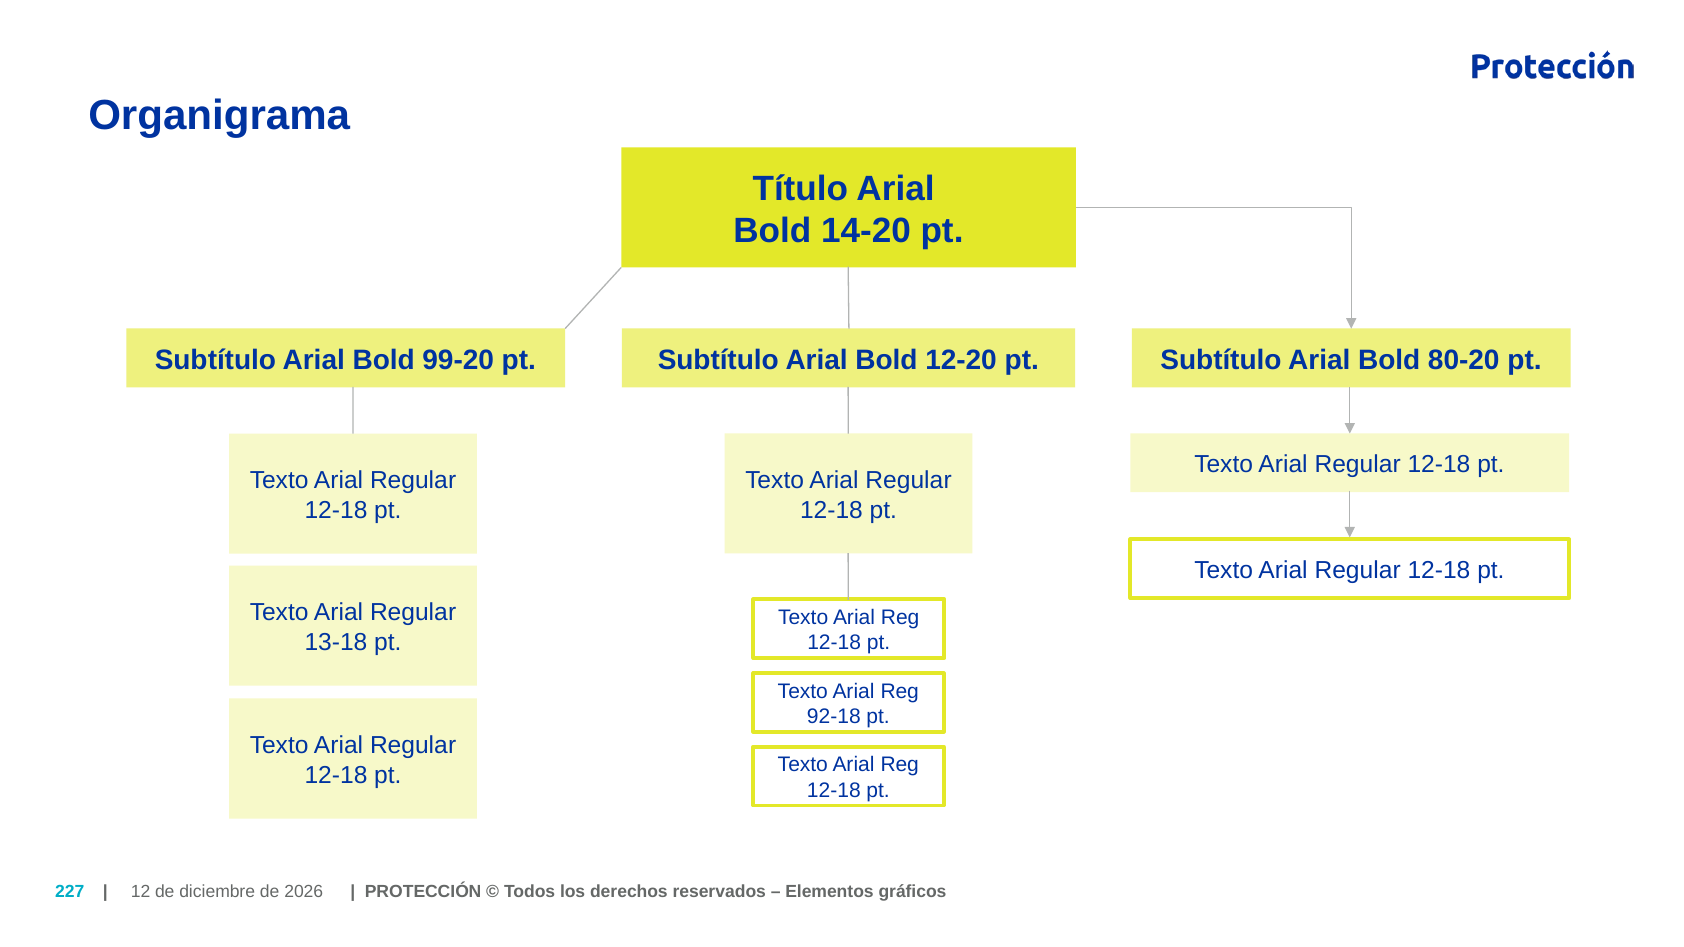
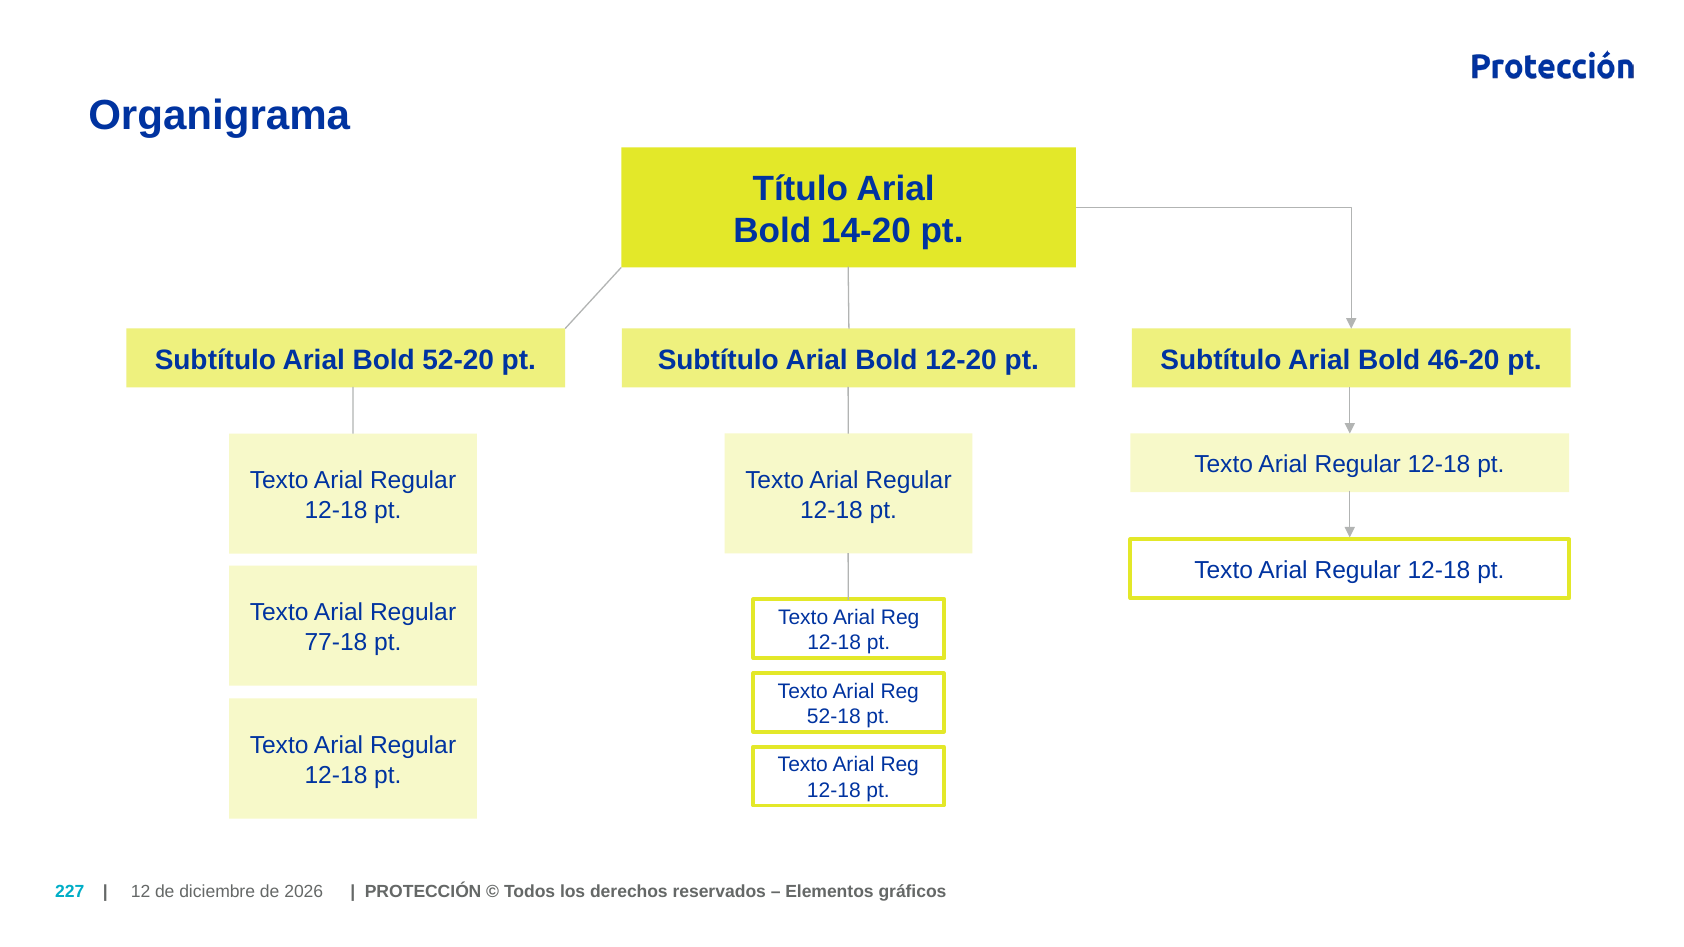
99-20: 99-20 -> 52-20 (458, 360)
80-20: 80-20 -> 46-20 (1464, 360)
13-18: 13-18 -> 77-18 (336, 643)
92-18: 92-18 -> 52-18 (834, 717)
